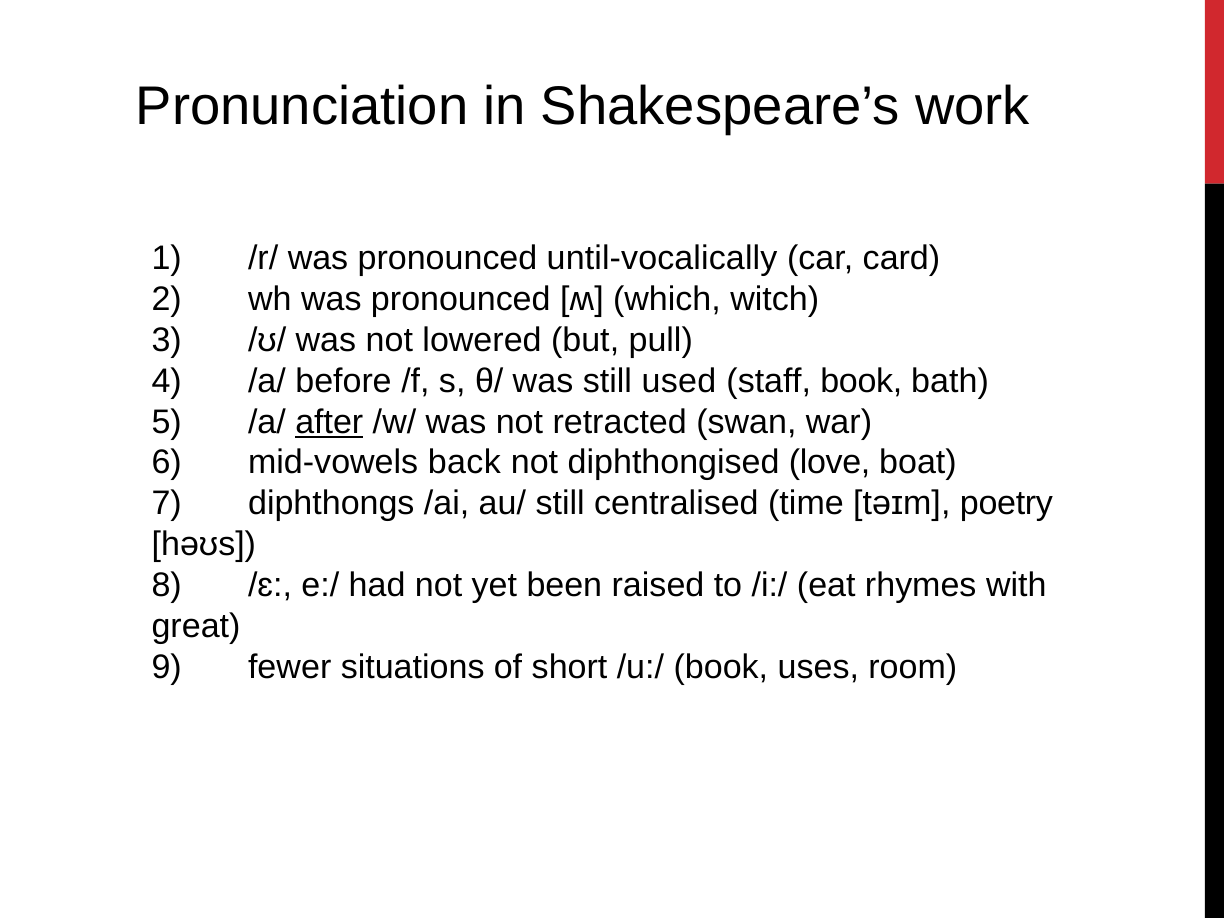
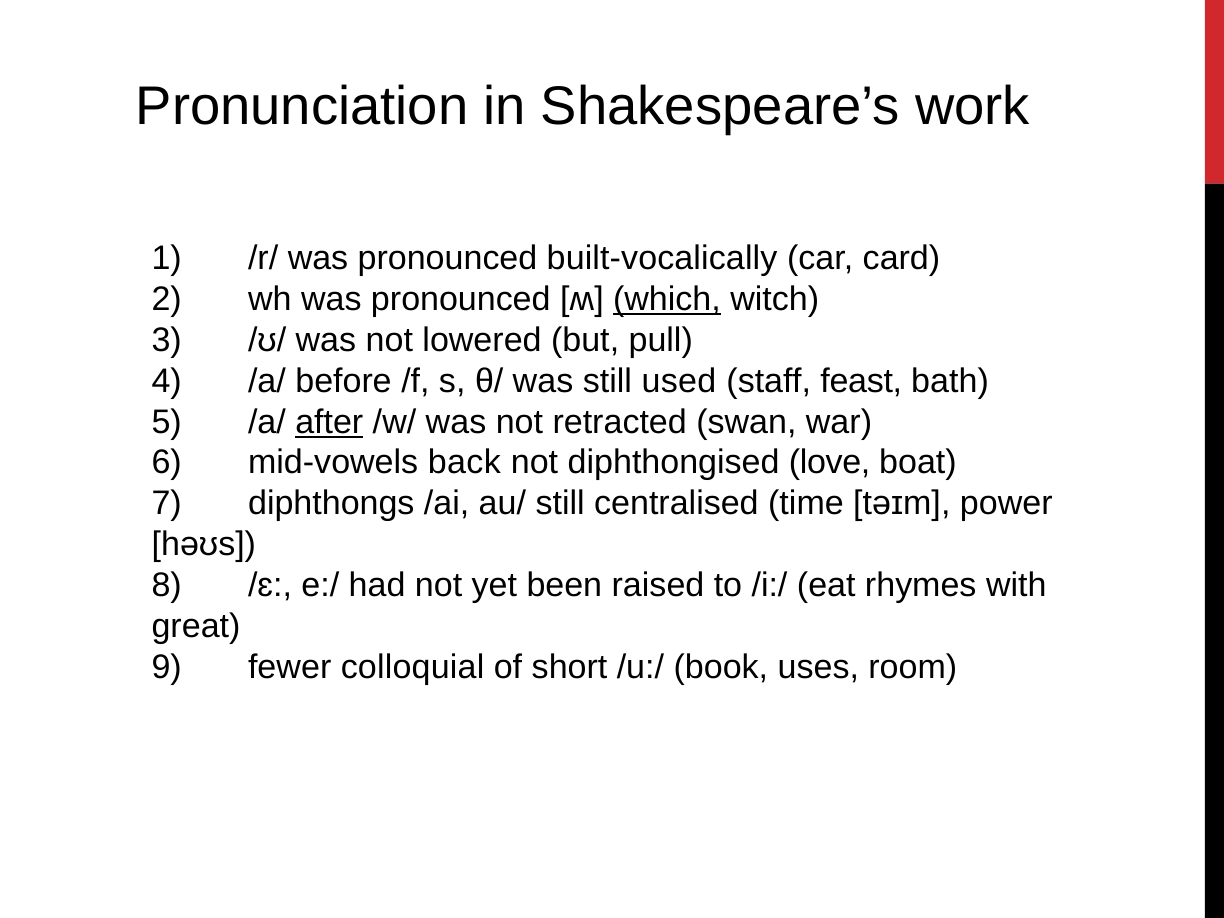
until-vocalically: until-vocalically -> built-vocalically (662, 259)
which underline: none -> present (667, 299)
staff book: book -> feast (861, 381)
poetry: poetry -> power (1006, 504)
situations: situations -> colloquial (413, 667)
